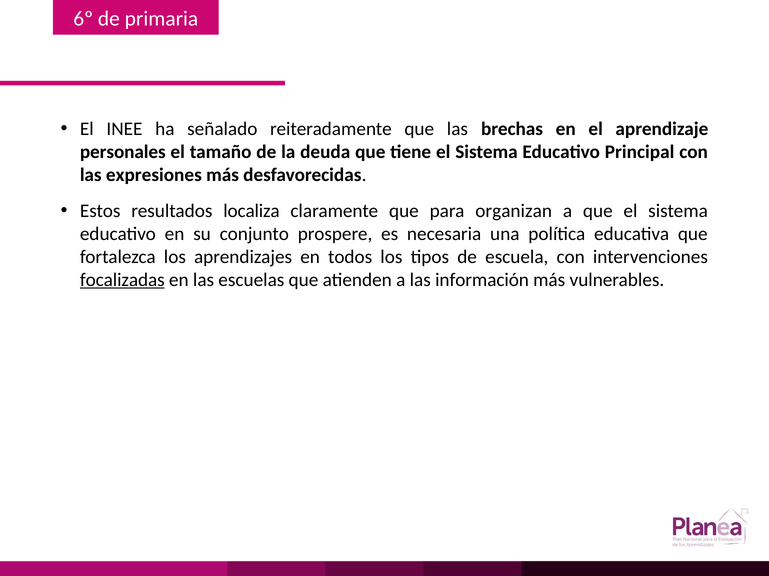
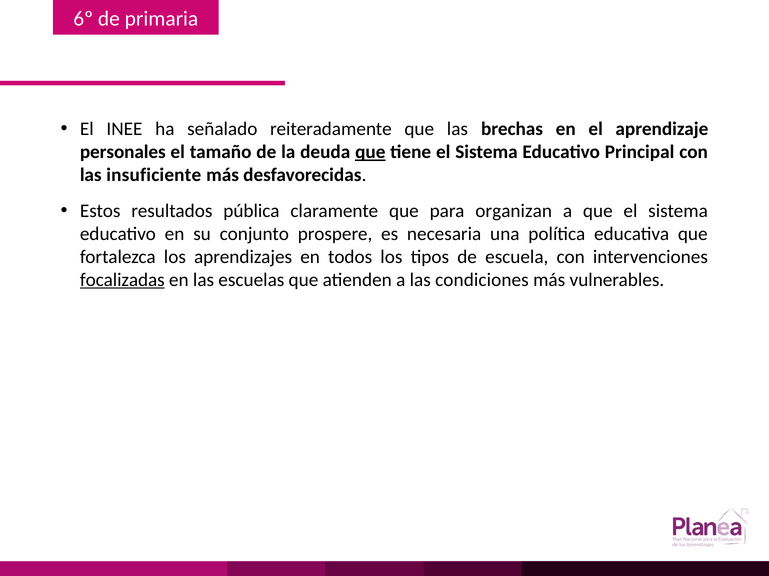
que underline: none -> present (370, 152)
expresiones: expresiones -> insuficiente (154, 175)
localiza: localiza -> pública (251, 211)
información: información -> condiciones (482, 280)
